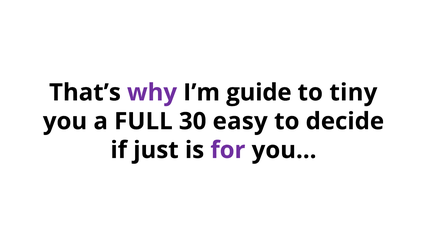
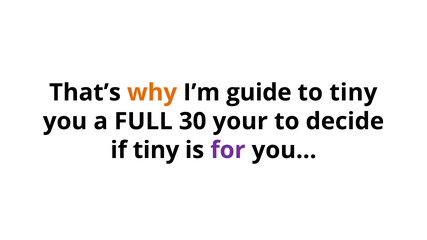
why colour: purple -> orange (152, 93)
easy: easy -> your (240, 121)
if just: just -> tiny (156, 150)
